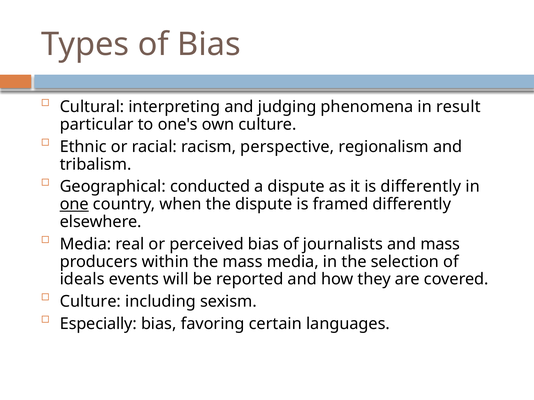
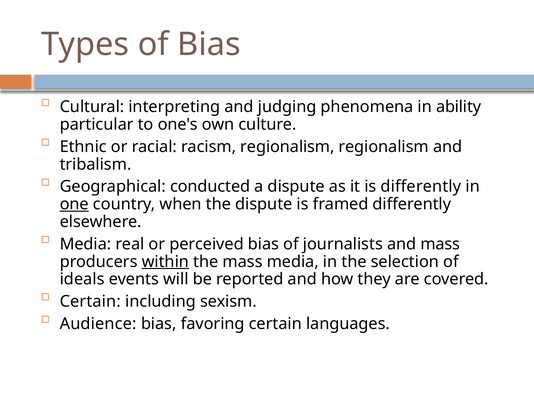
result: result -> ability (459, 107)
racism perspective: perspective -> regionalism (287, 147)
within underline: none -> present (165, 262)
Culture: Culture -> Certain (90, 302)
Especially: Especially -> Audience (98, 324)
